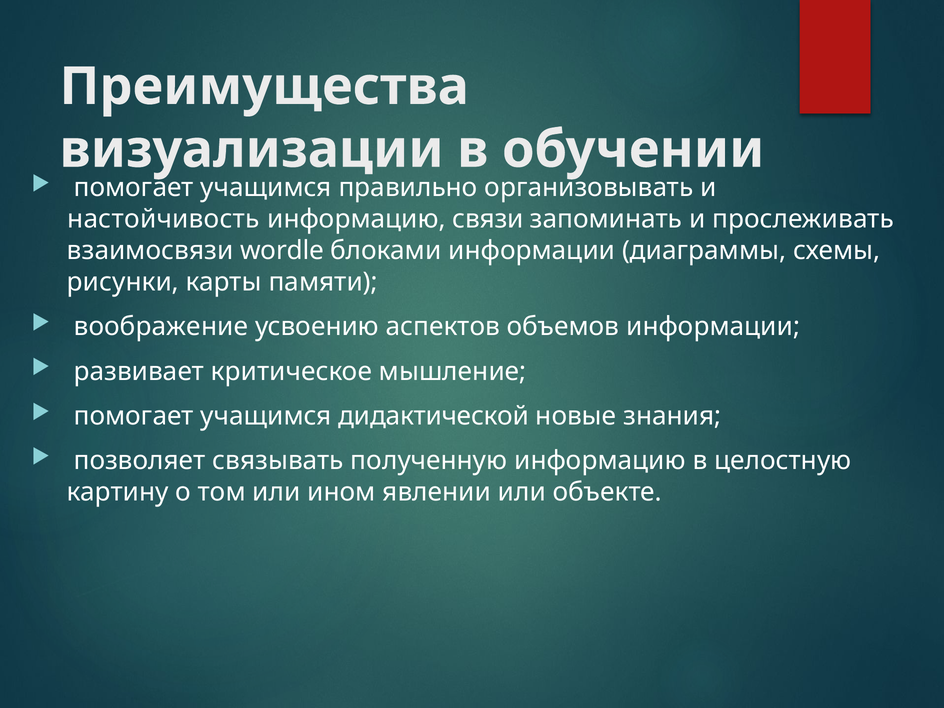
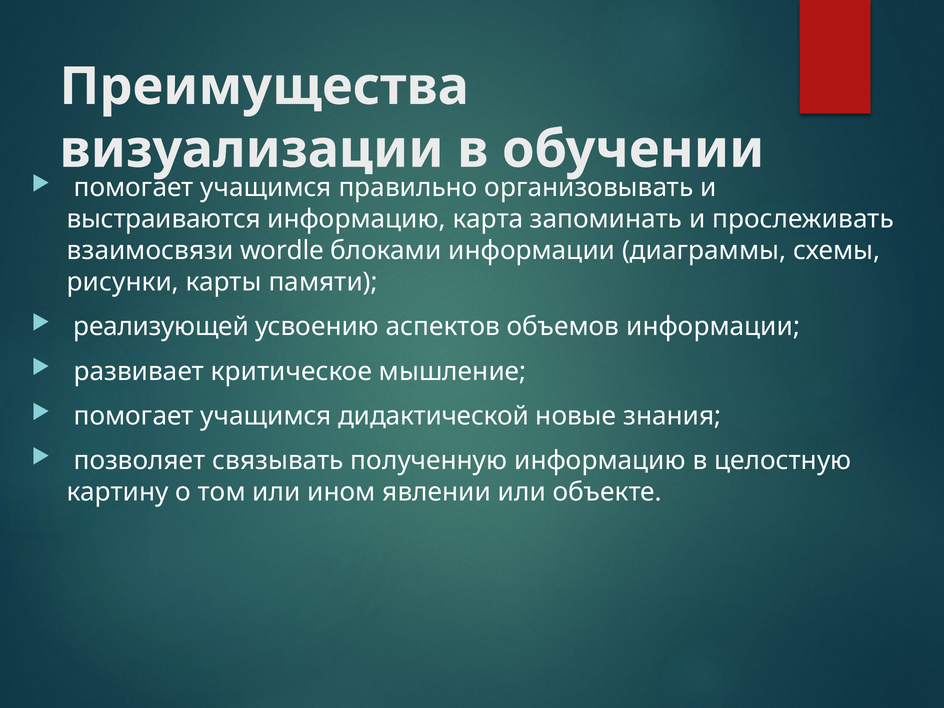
настойчивость: настойчивость -> выстраиваются (164, 219)
связи: связи -> карта (488, 219)
воображение: воображение -> реализующей (161, 327)
